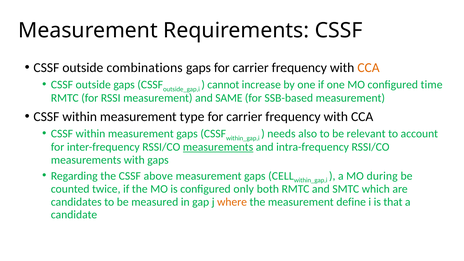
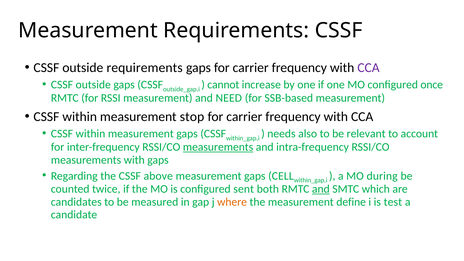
outside combinations: combinations -> requirements (145, 68)
CCA colour: orange -> purple (368, 68)
time: time -> once (432, 85)
SAME: SAME -> NEED (229, 98)
type: type -> stop (192, 117)
only: only -> sent (244, 189)
and underline: none -> present (321, 189)
that: that -> test (393, 202)
